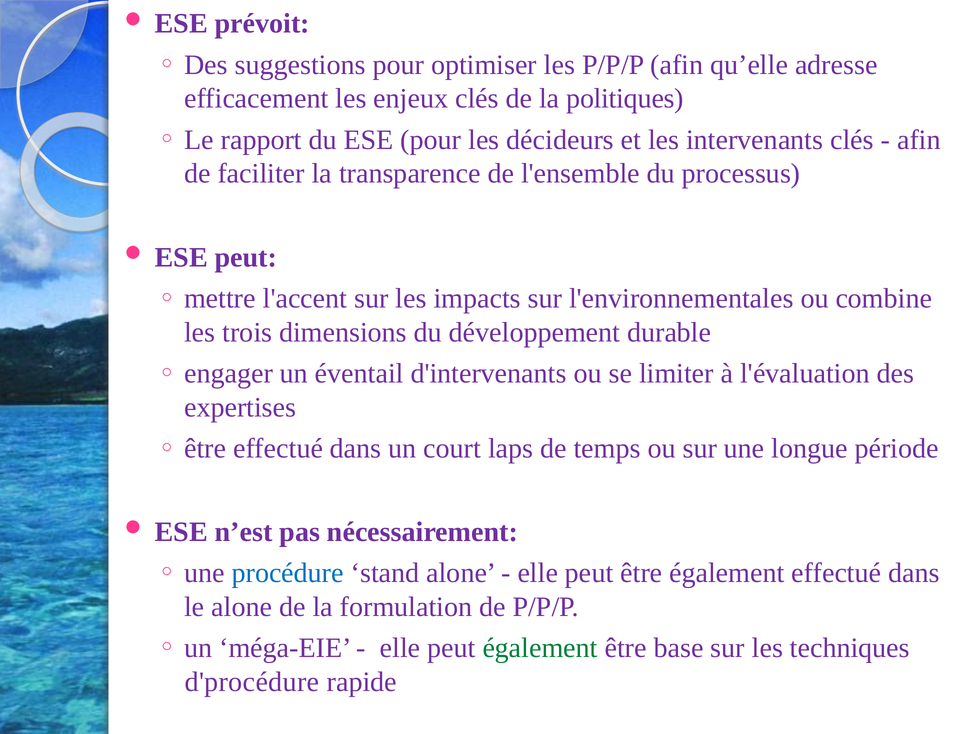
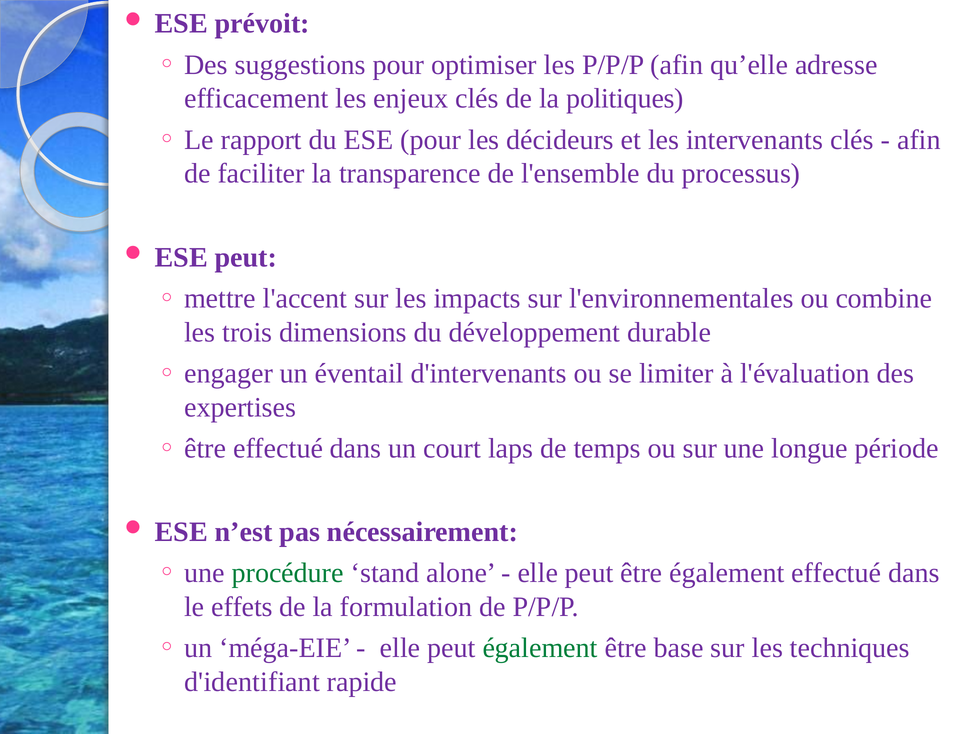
procédure colour: blue -> green (288, 573)
le alone: alone -> effets (242, 607)
d'procédure: d'procédure -> d'identifiant (252, 682)
